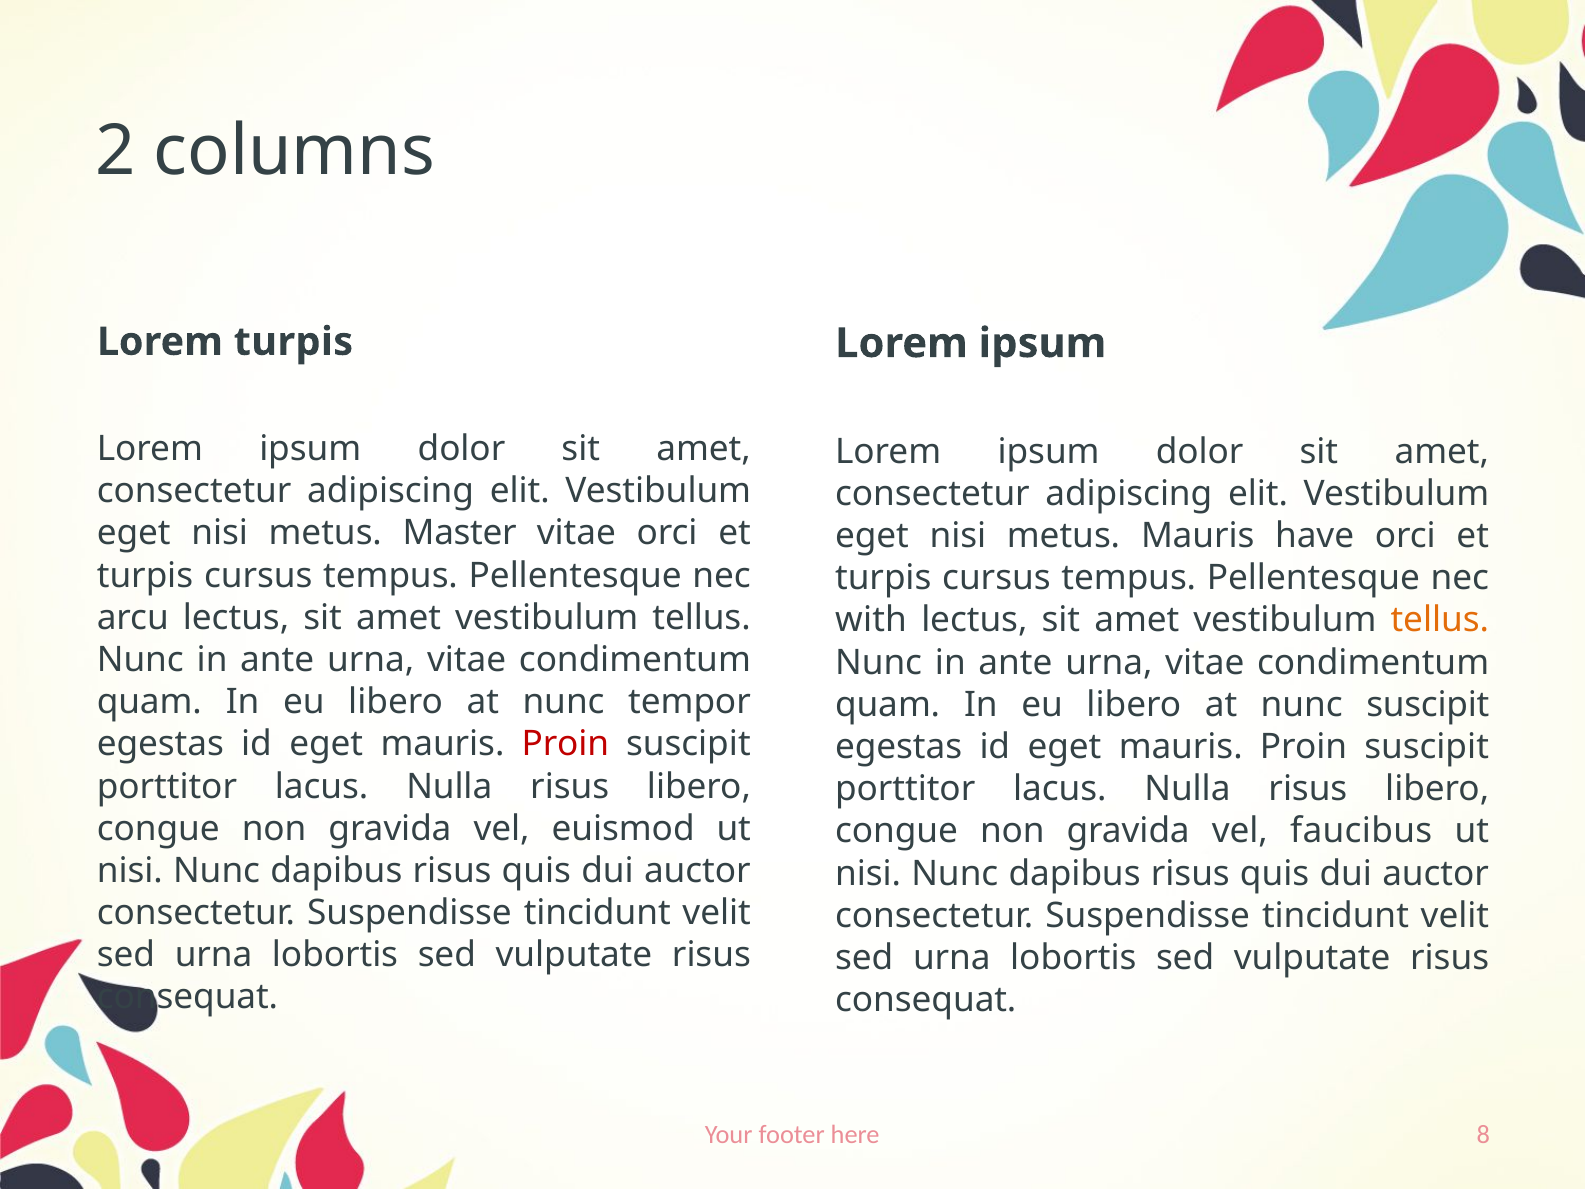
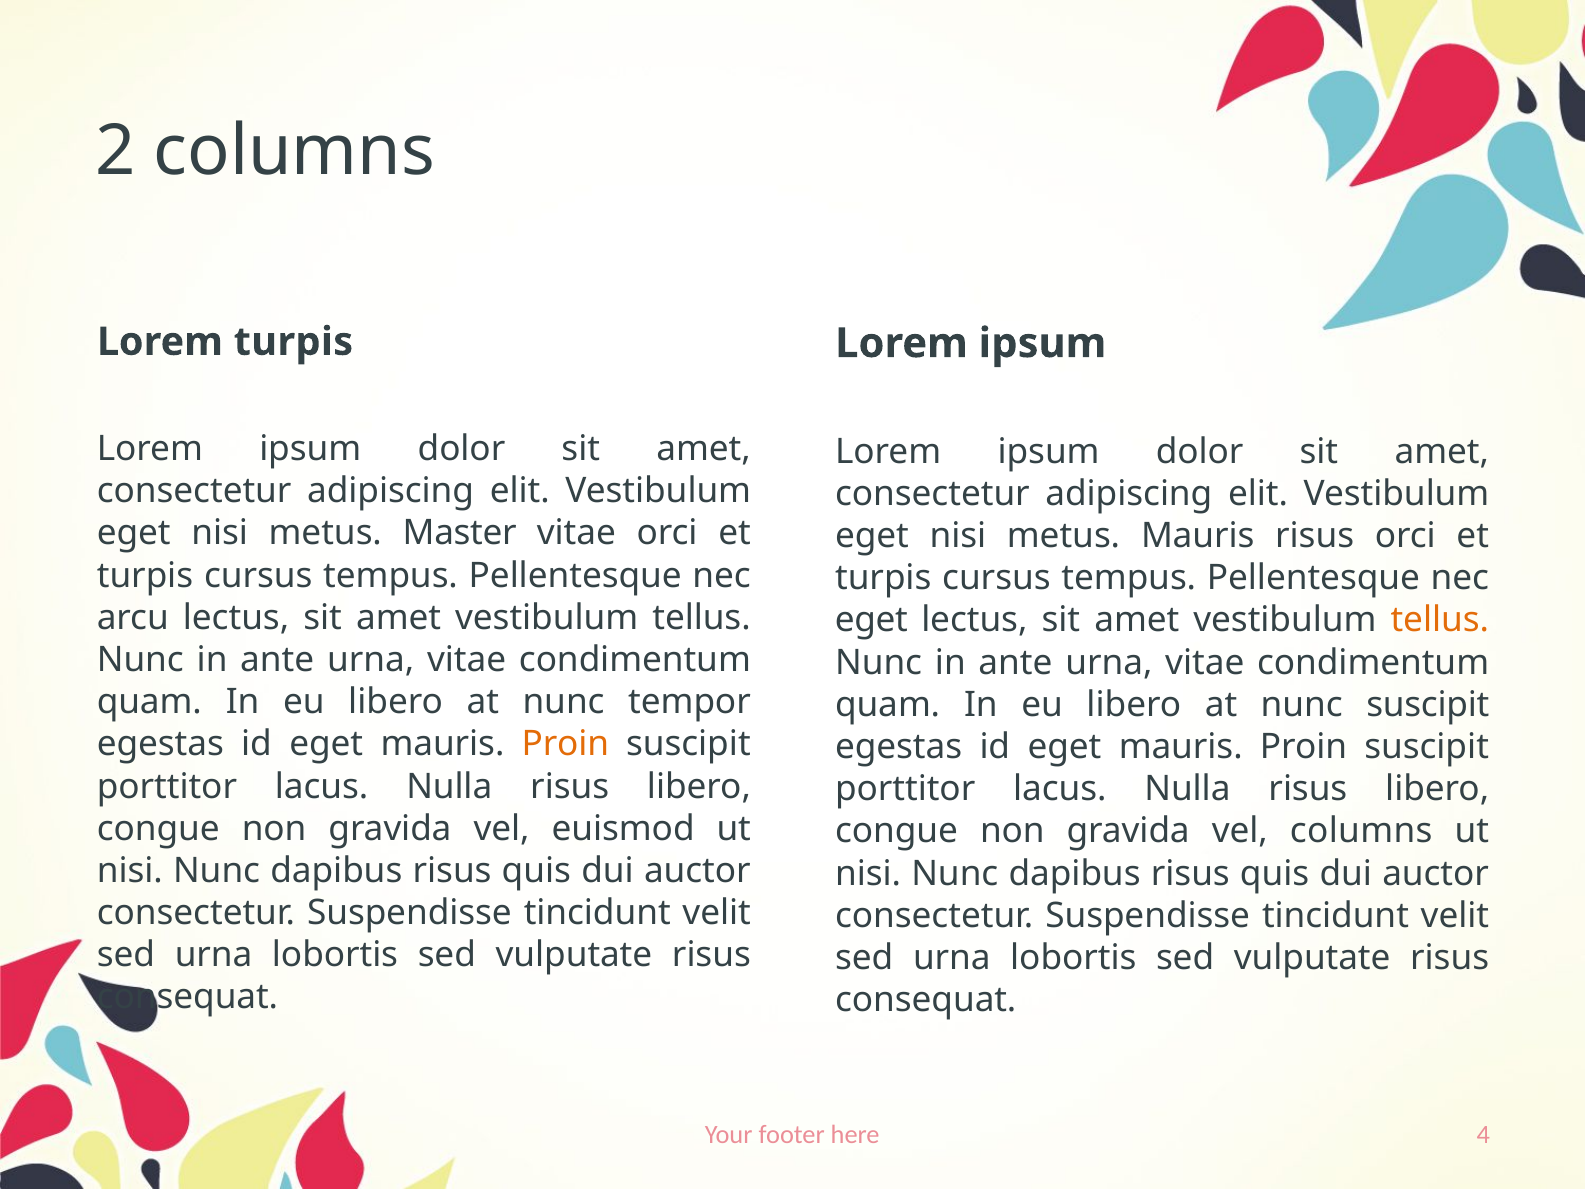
Mauris have: have -> risus (1315, 536)
with: with -> eget (871, 620)
Proin colour: red -> orange (565, 744)
vel faucibus: faucibus -> columns (1361, 831)
8: 8 -> 4 (1483, 1135)
